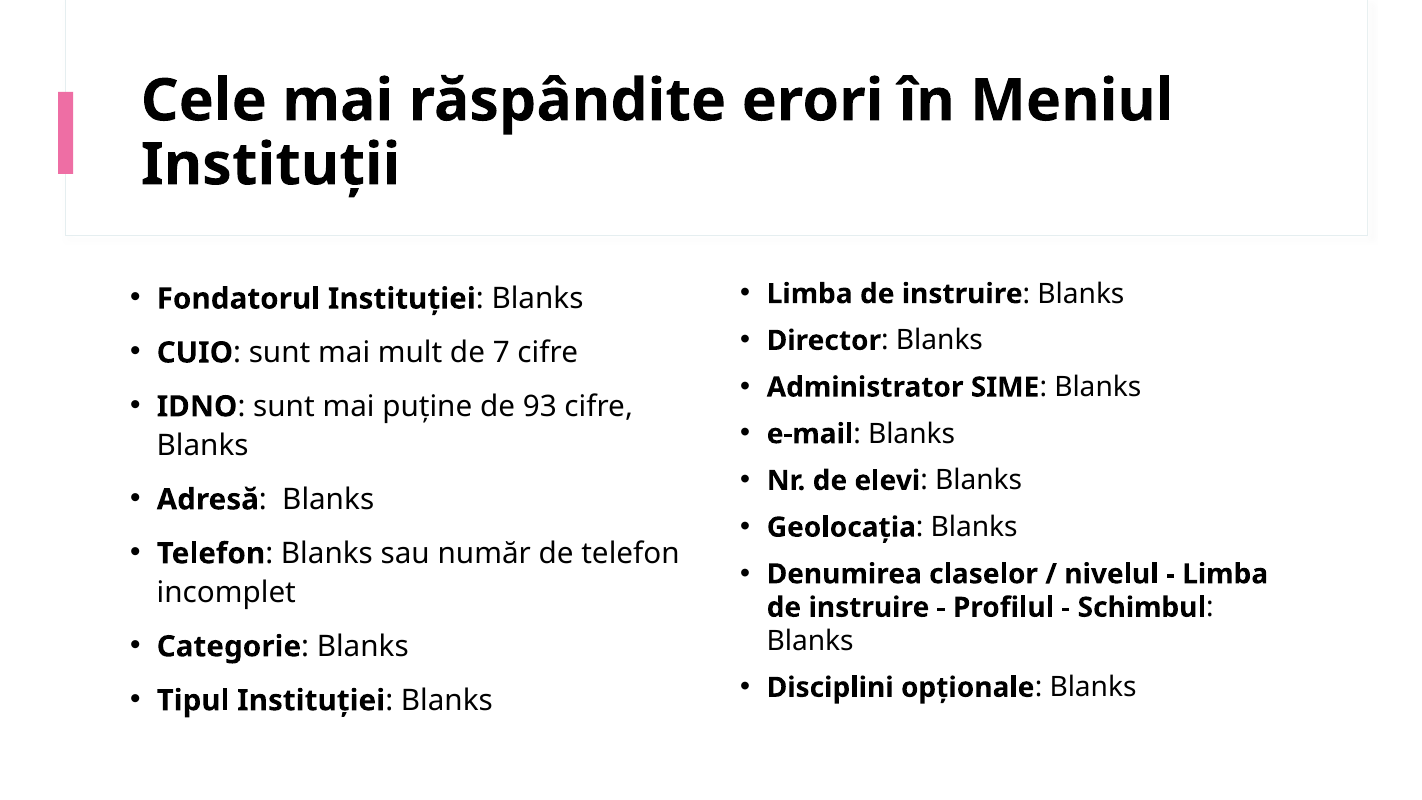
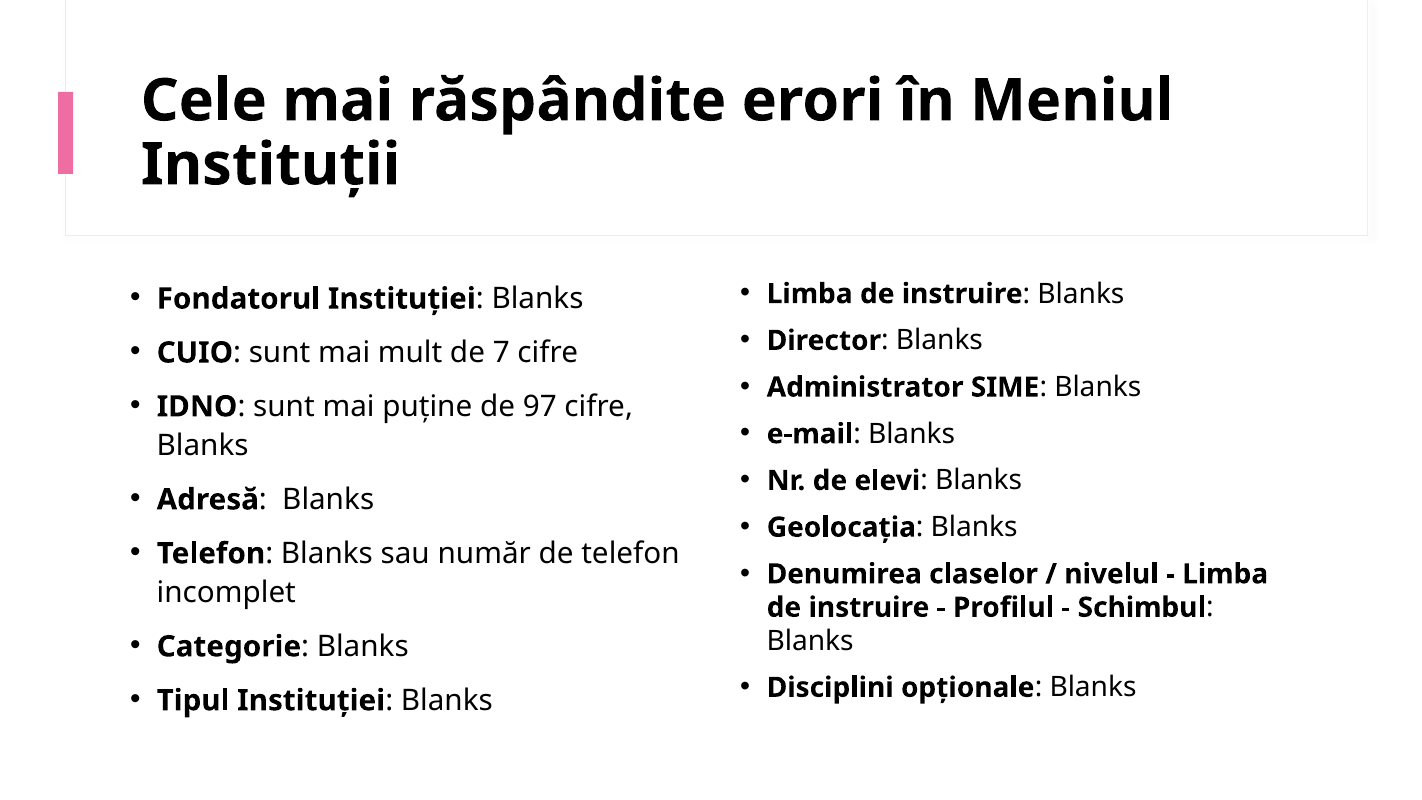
93: 93 -> 97 (540, 407)
